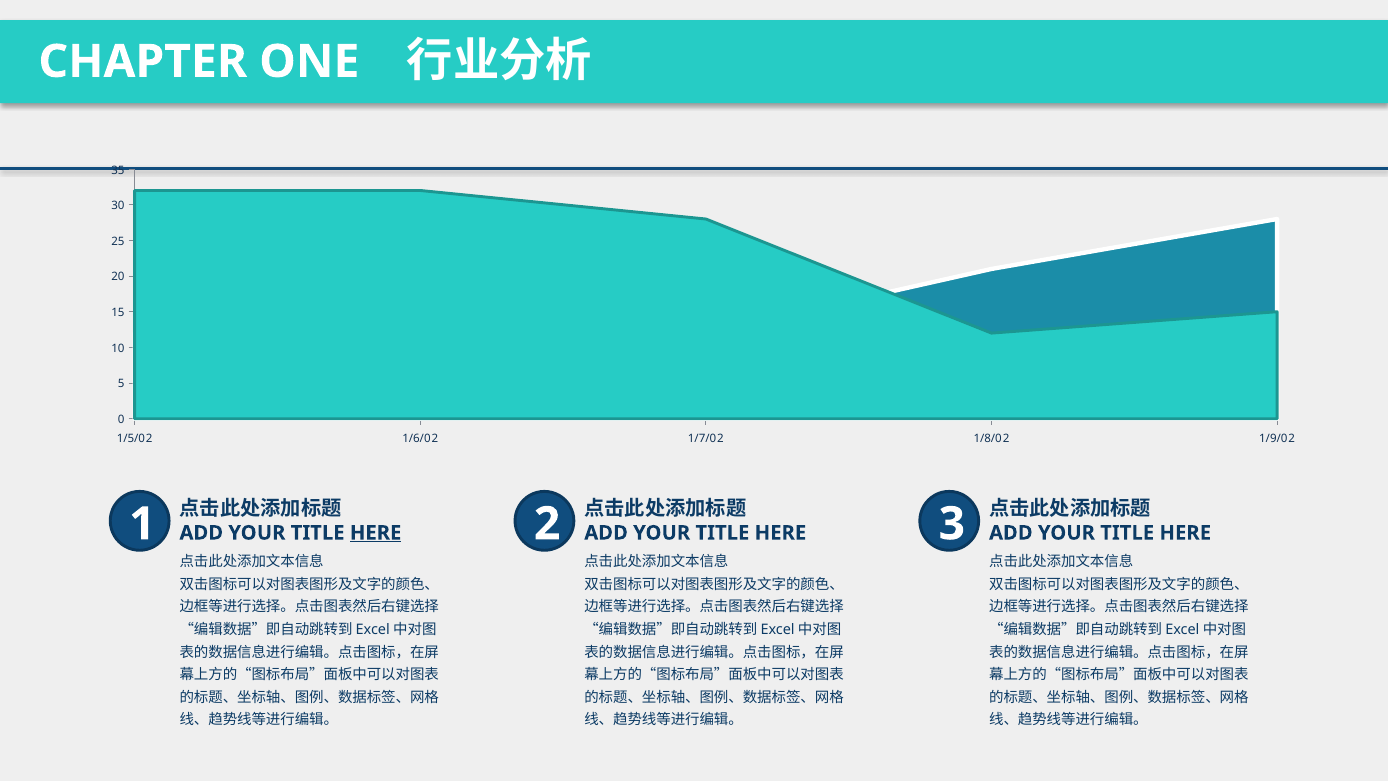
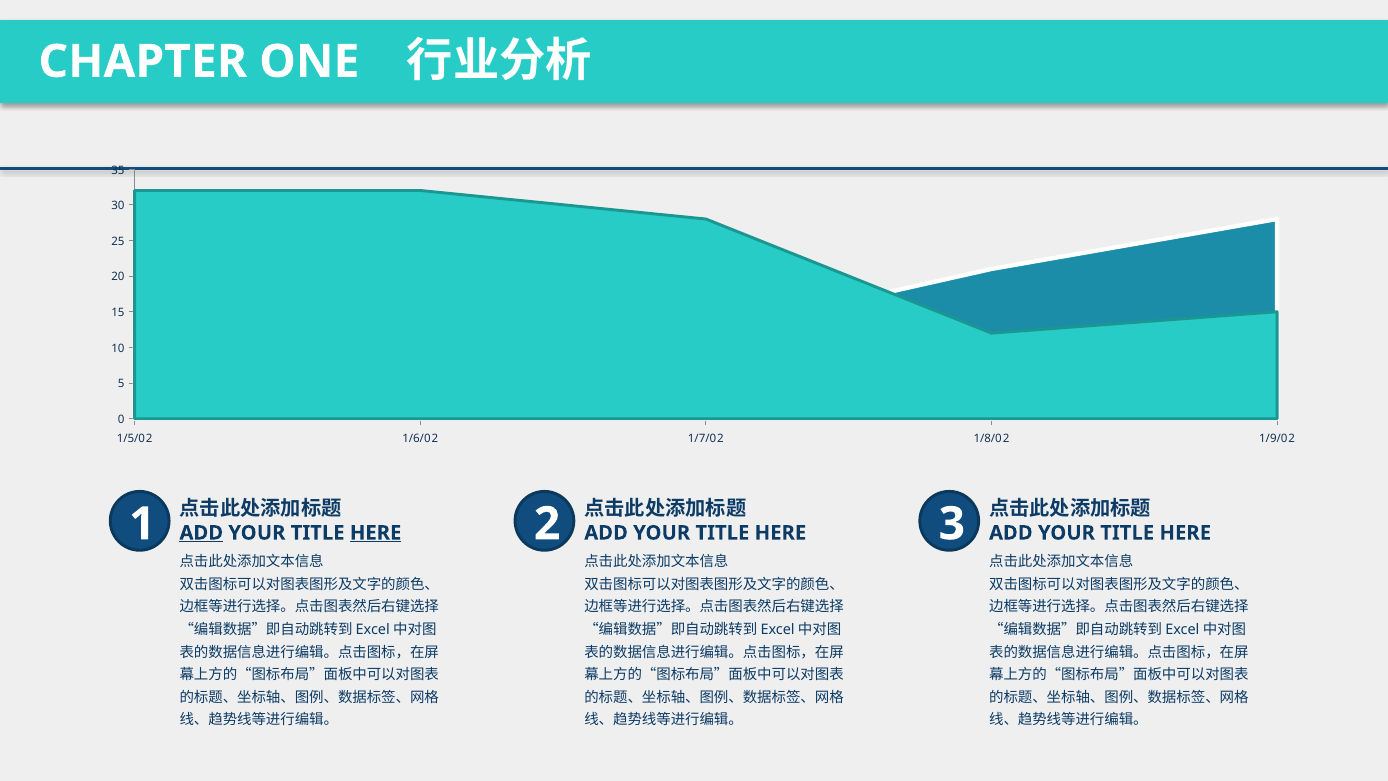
ADD underline: none -> present (201, 533)
